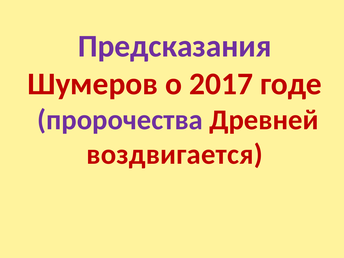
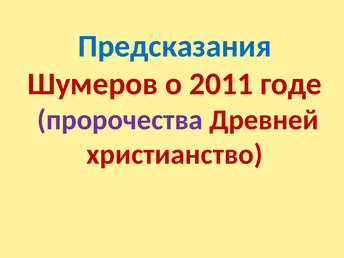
Предсказания colour: purple -> blue (175, 46)
2017: 2017 -> 2011 (221, 84)
воздвигается: воздвигается -> христианство (175, 154)
